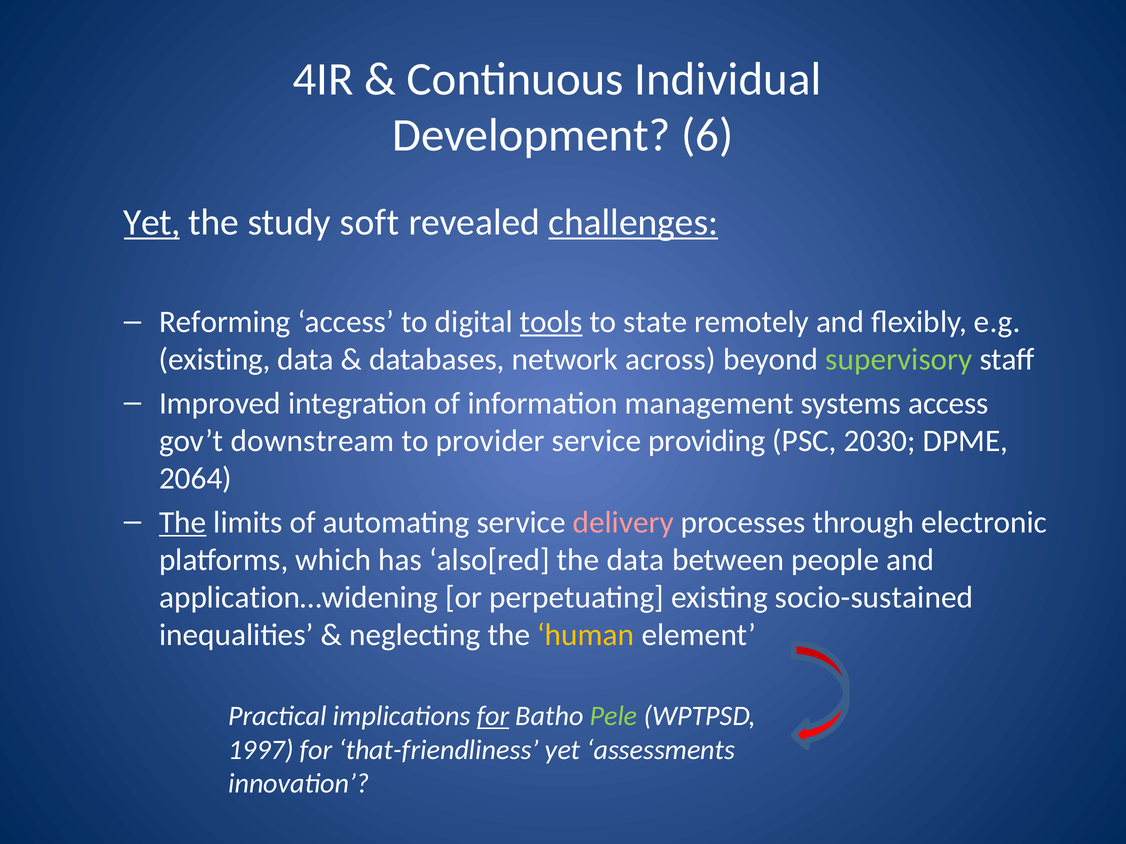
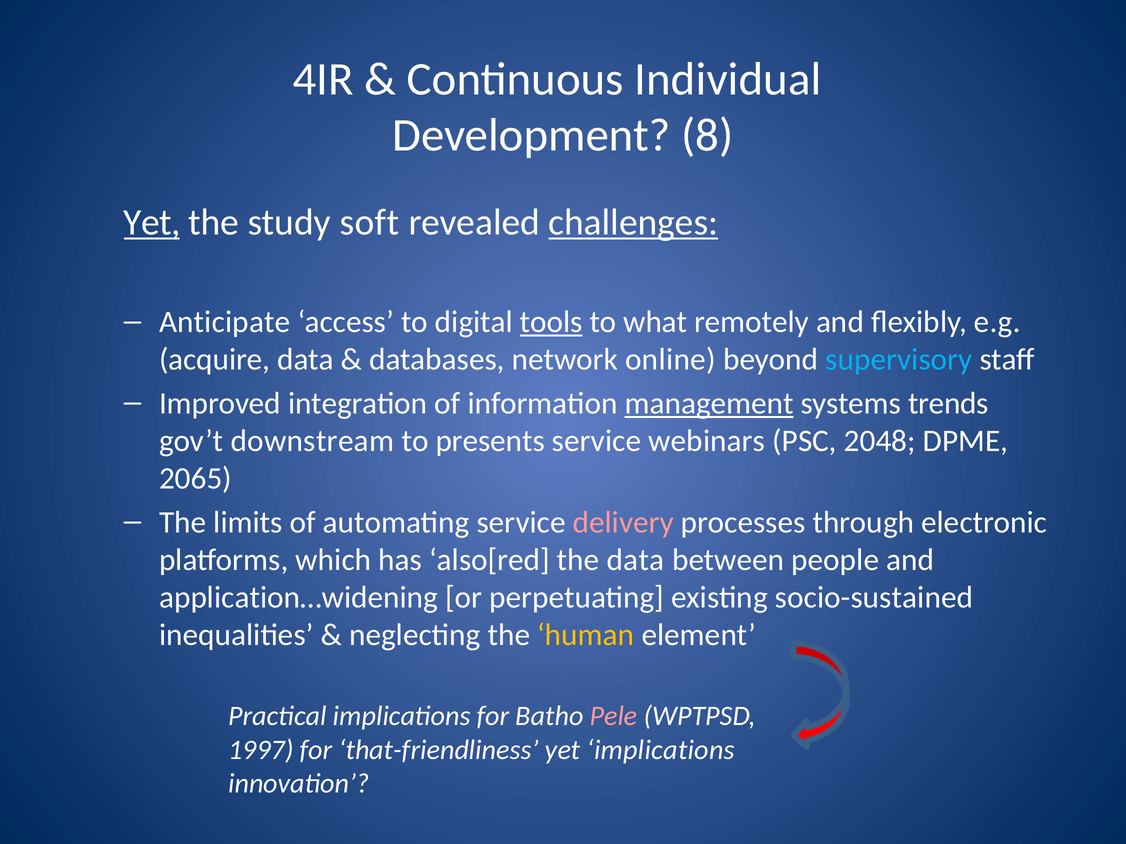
6: 6 -> 8 (707, 136)
Reforming: Reforming -> Anticipate (225, 322)
state: state -> what (655, 322)
existing: existing -> acquire (215, 360)
across: across -> online (670, 360)
supervisory colour: light green -> light blue (899, 360)
management underline: none -> present (709, 404)
systems access: access -> trends (948, 404)
provider: provider -> presents (490, 441)
providing: providing -> webinars (707, 441)
2030: 2030 -> 2048 (880, 441)
2064: 2064 -> 2065 (196, 479)
The underline: present -> none (183, 523)
for underline: present -> none (493, 717)
Pele colour: light green -> pink (614, 717)
yet assessments: assessments -> implications (661, 750)
